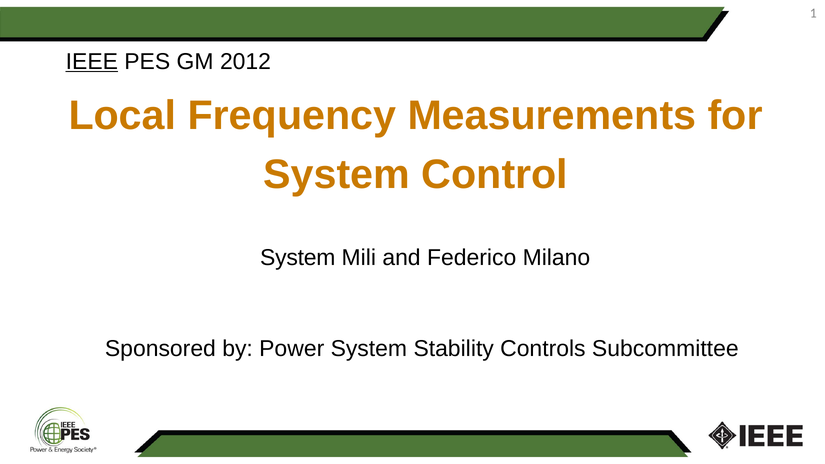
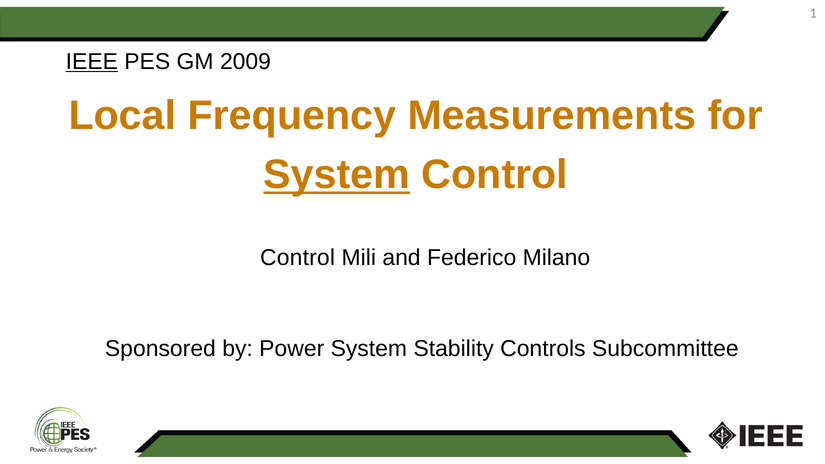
2012: 2012 -> 2009 (245, 62)
System underline: none -> present (337, 175)
System: System -> Control (298, 258)
